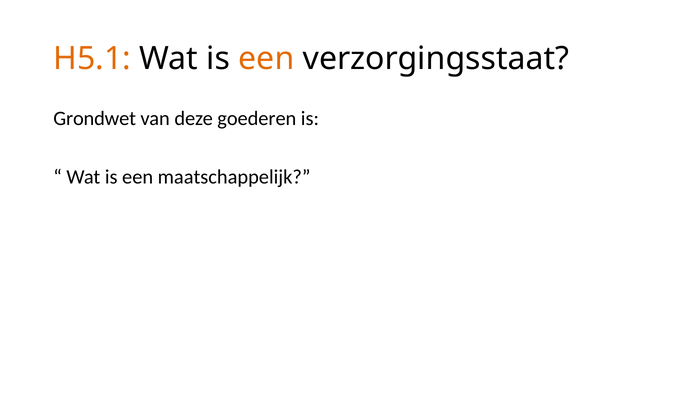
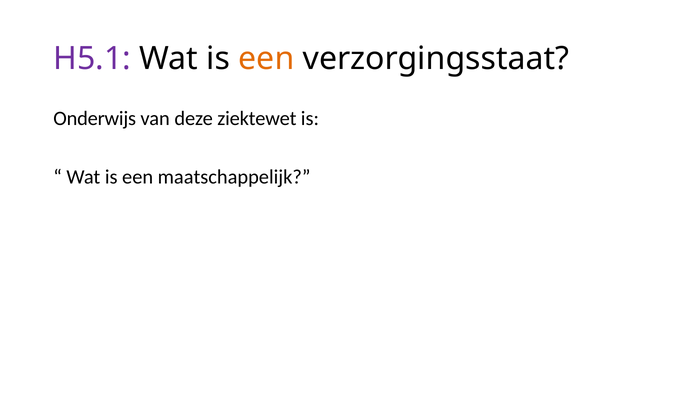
H5.1 colour: orange -> purple (92, 59)
Grondwet: Grondwet -> Onderwijs (95, 118)
goederen: goederen -> ziektewet (257, 118)
